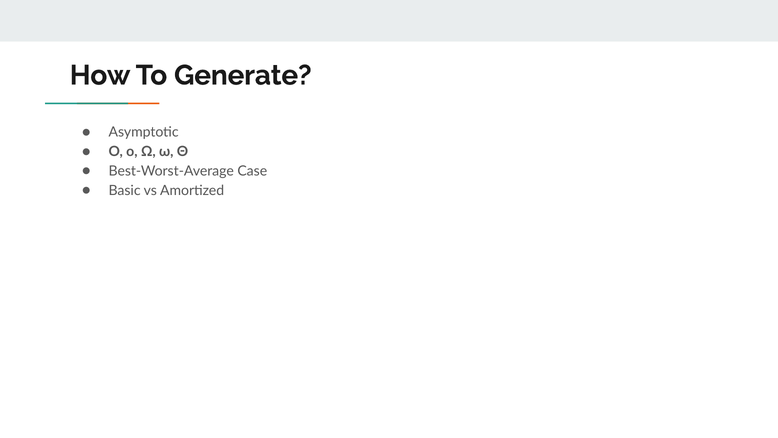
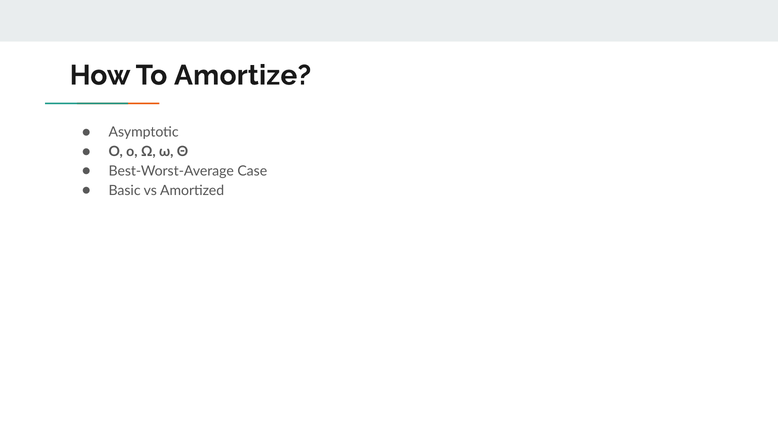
Generate: Generate -> Amortize (243, 75)
